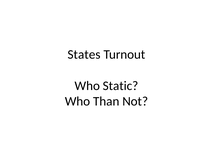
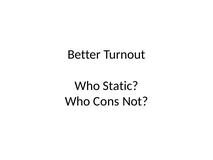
States: States -> Better (84, 54)
Than: Than -> Cons (106, 101)
